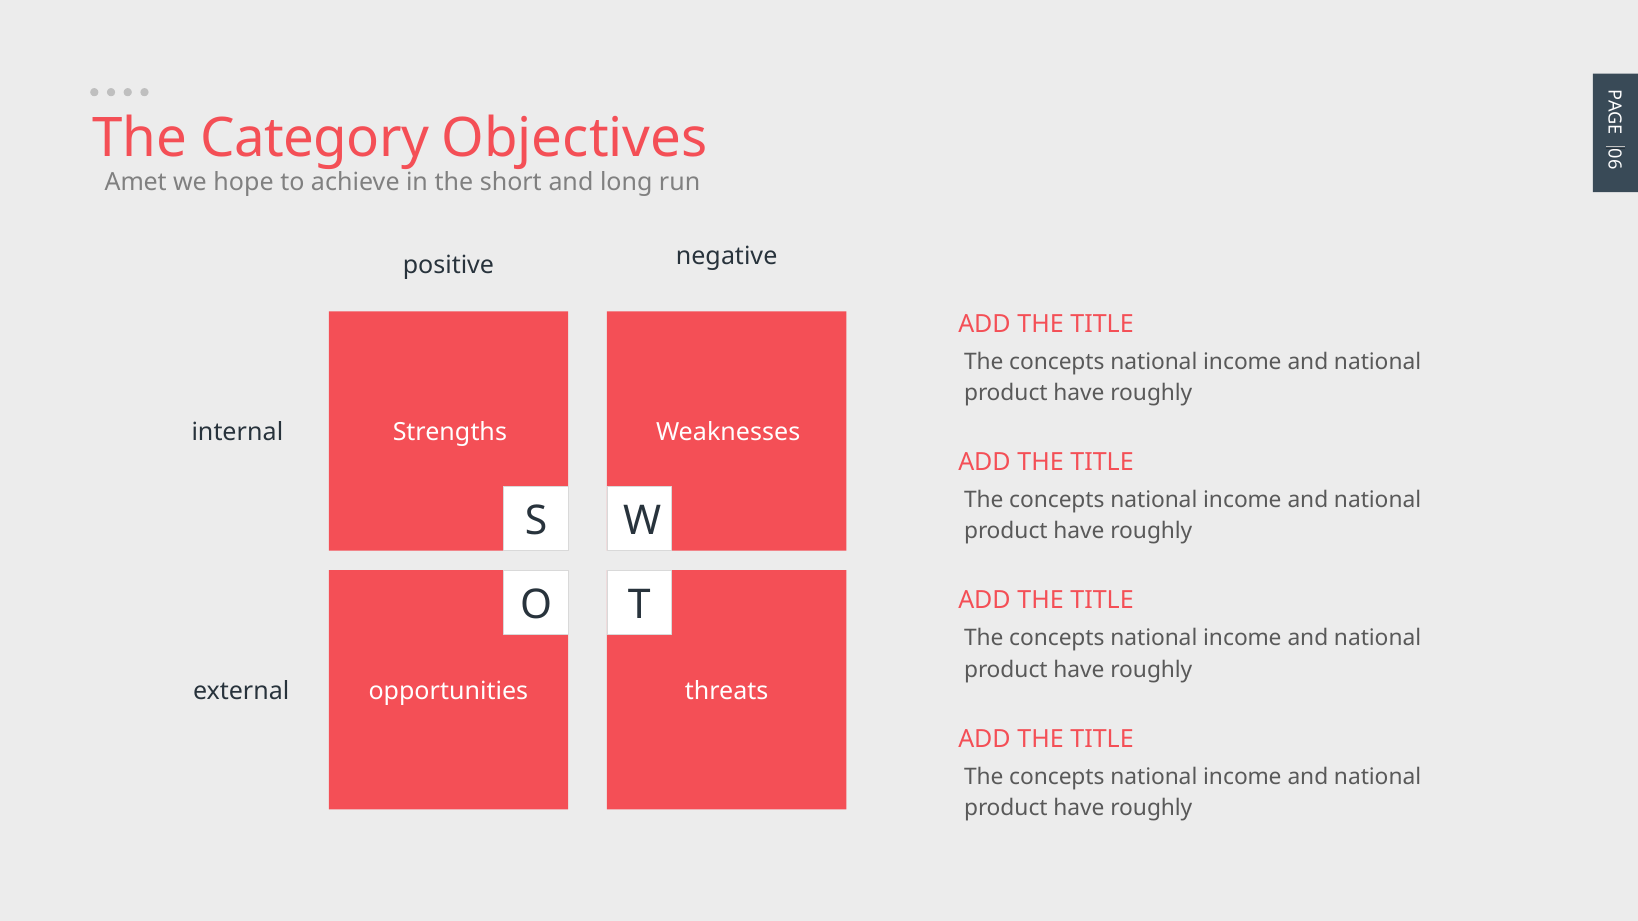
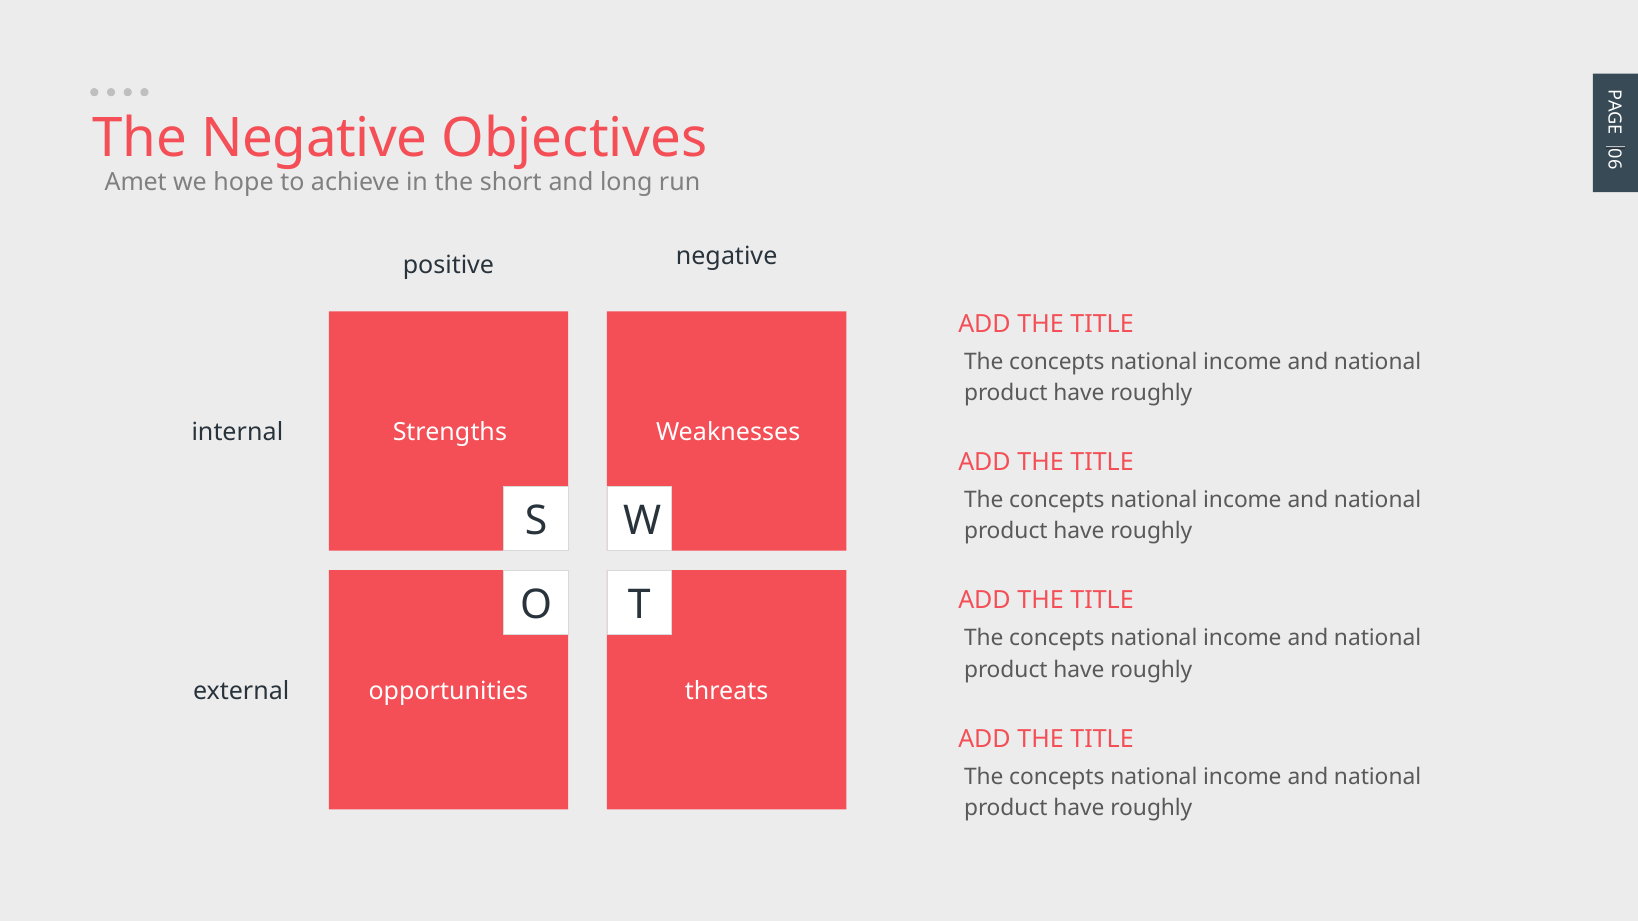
The Category: Category -> Negative (314, 138)
